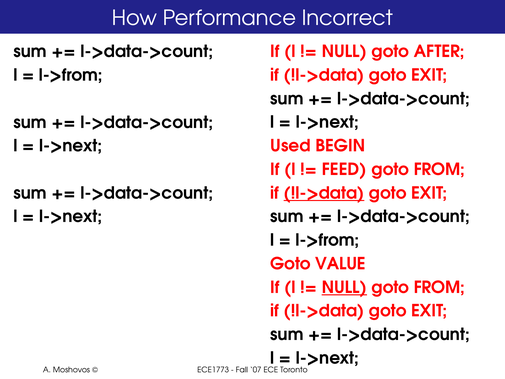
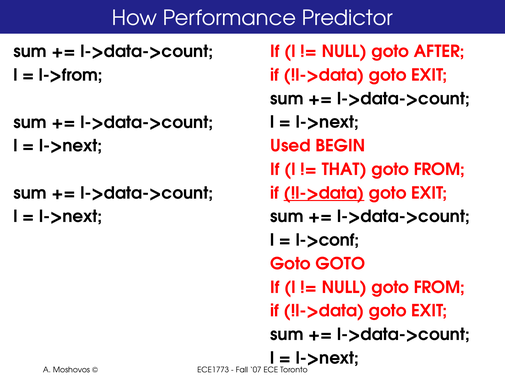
Incorrect: Incorrect -> Predictor (347, 18)
FEED: FEED -> THAT (344, 169)
l->from: l->from -> l->conf (327, 240)
Goto VALUE: VALUE -> GOTO (340, 264)
NULL underline: present -> none (344, 287)
